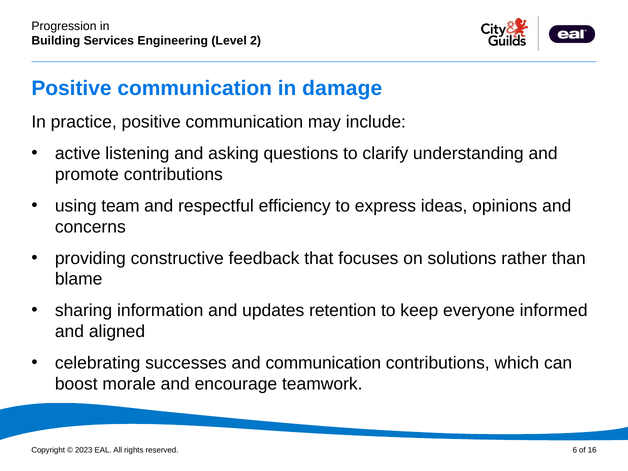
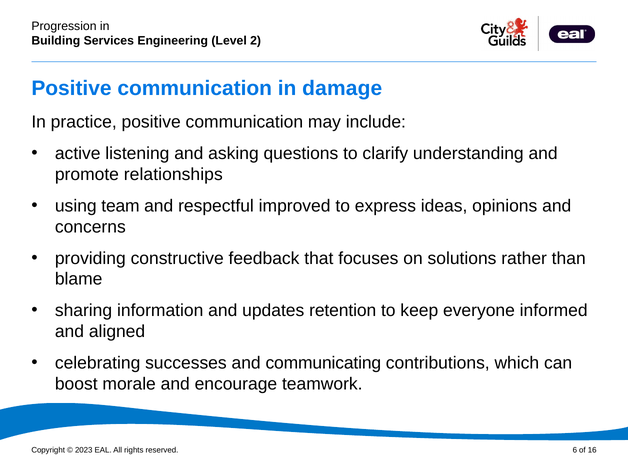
promote contributions: contributions -> relationships (173, 175)
efficiency: efficiency -> improved (295, 206)
and communication: communication -> communicating (323, 363)
